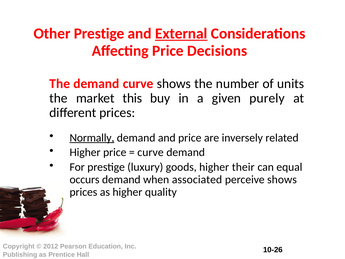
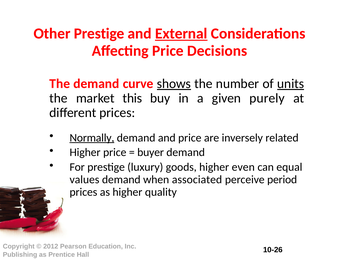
shows underline: none -> present (174, 84)
units underline: none -> present (291, 84)
curve: curve -> buyer (151, 152)
their: their -> even (243, 167)
occurs: occurs -> values (84, 179)
perceive shows: shows -> period (282, 179)
